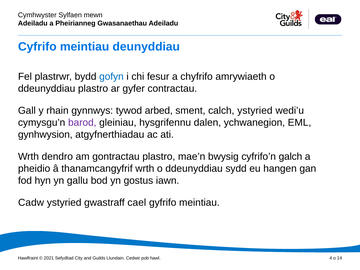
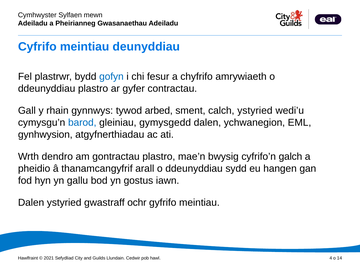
barod colour: purple -> blue (82, 123)
hysgrifennu: hysgrifennu -> gymysgedd (165, 123)
thanamcangyfrif wrth: wrth -> arall (145, 169)
Cadw: Cadw -> Dalen (31, 203)
cael: cael -> ochr (137, 203)
